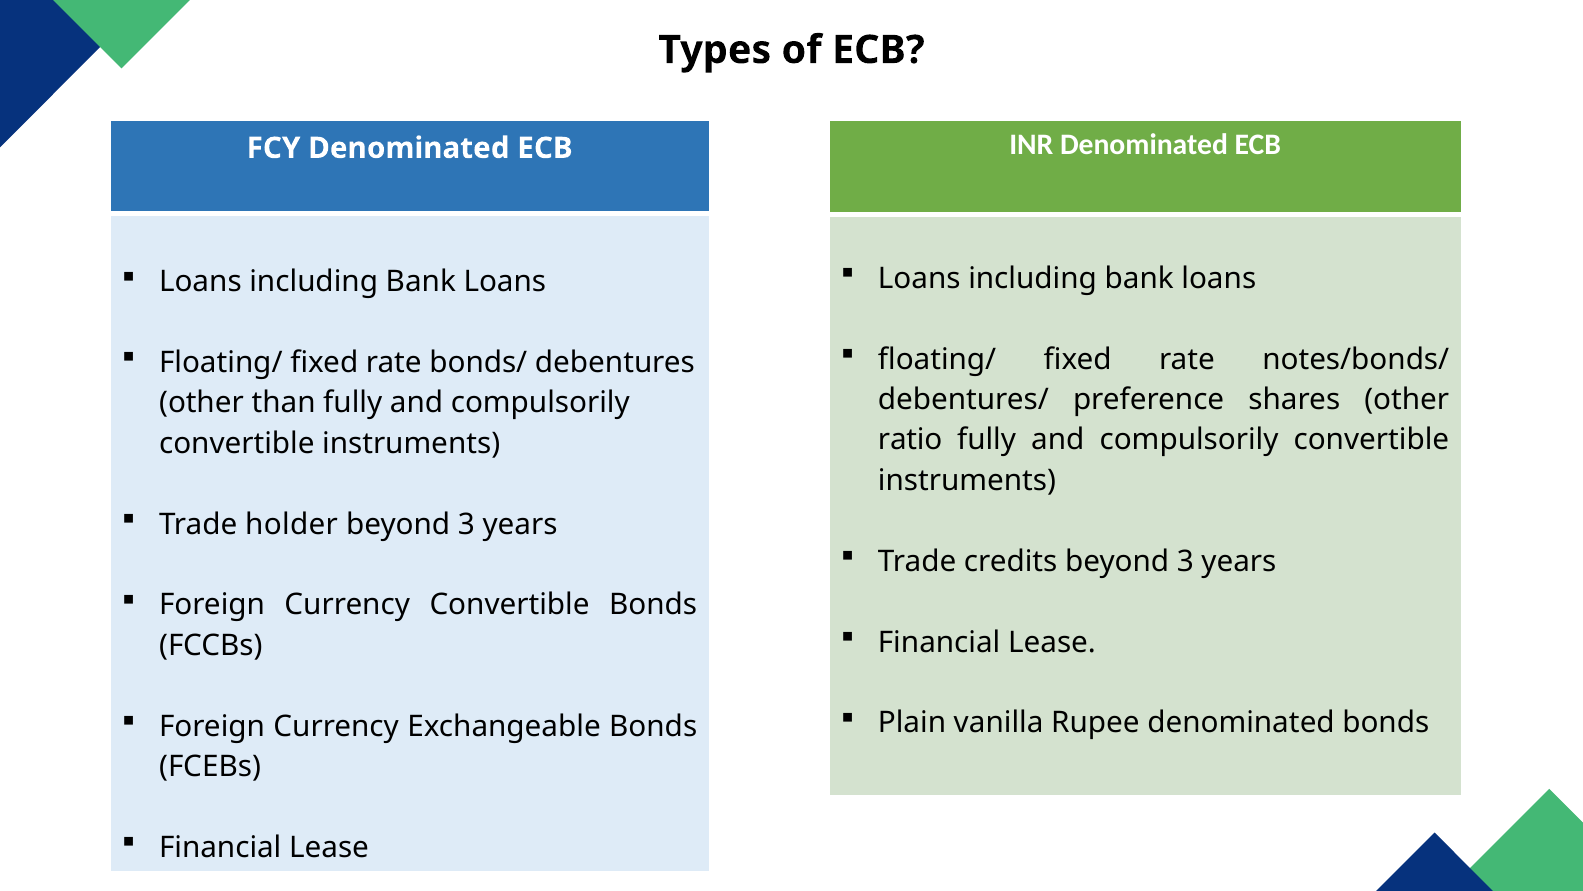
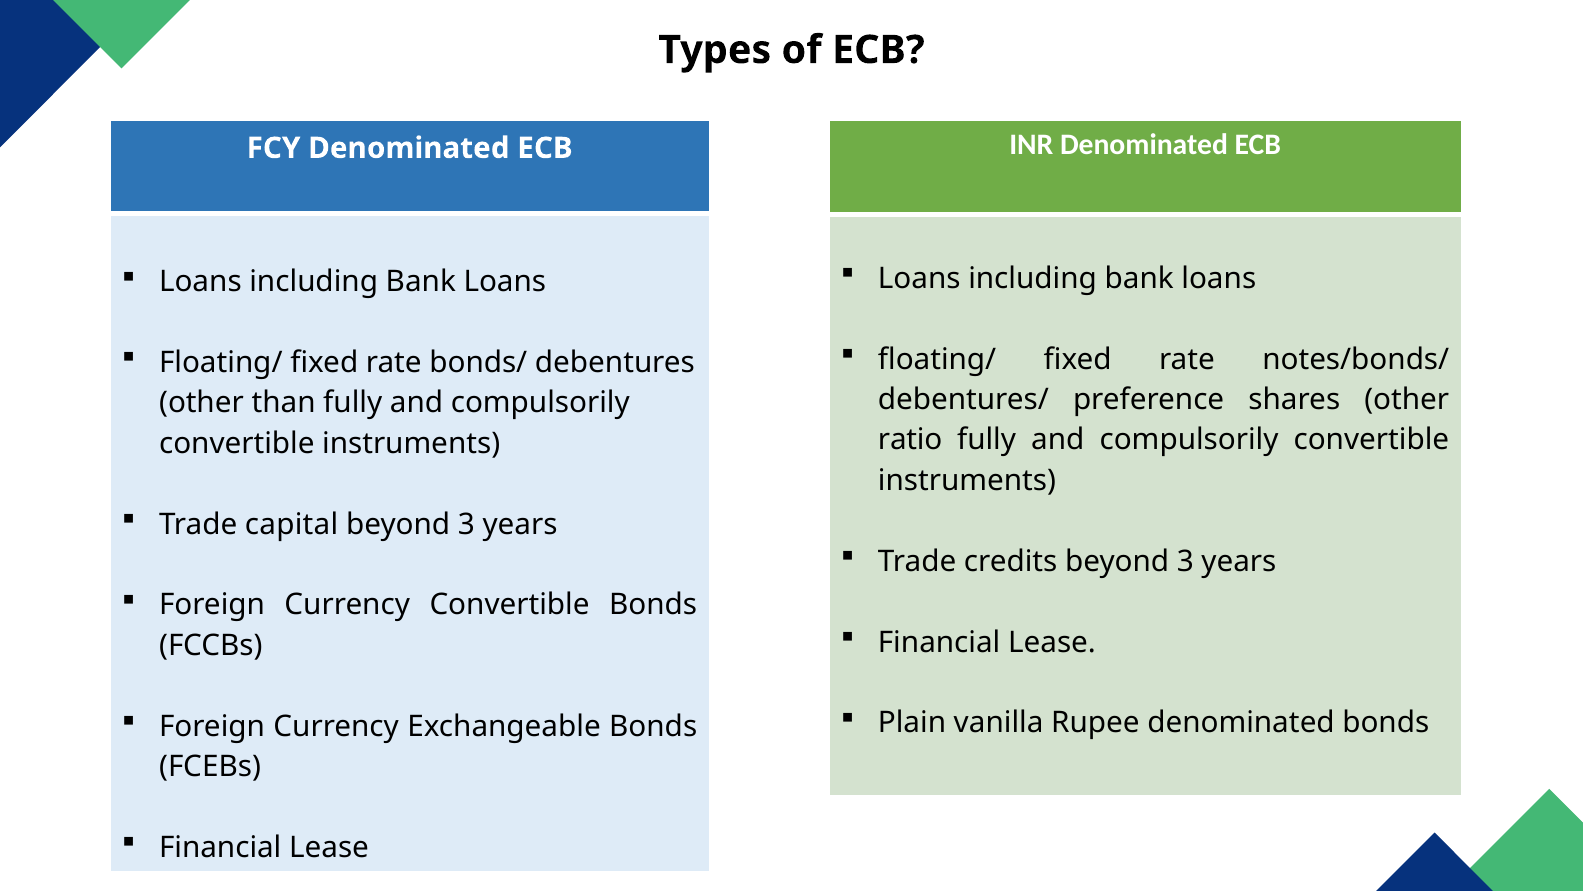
holder: holder -> capital (292, 524)
